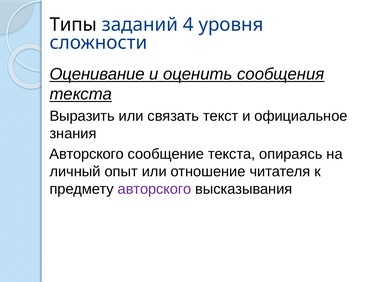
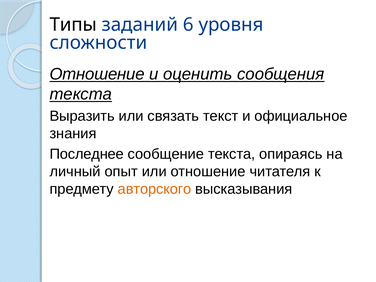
4: 4 -> 6 (188, 25)
Оценивание: Оценивание -> Отношение (97, 74)
Авторского: Авторского -> Последнее (87, 154)
авторского colour: purple -> orange (154, 189)
